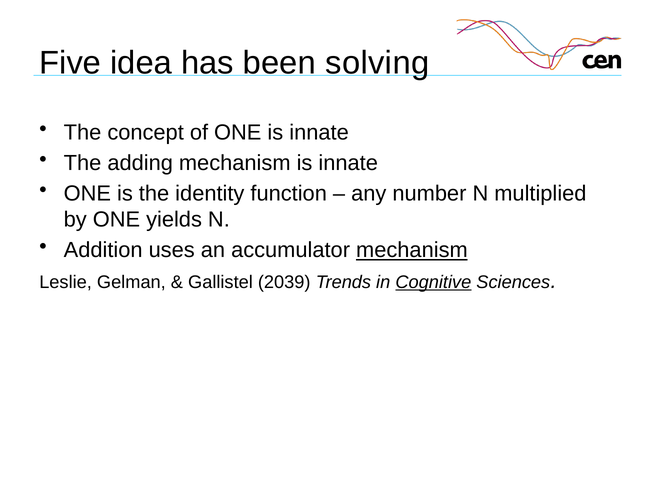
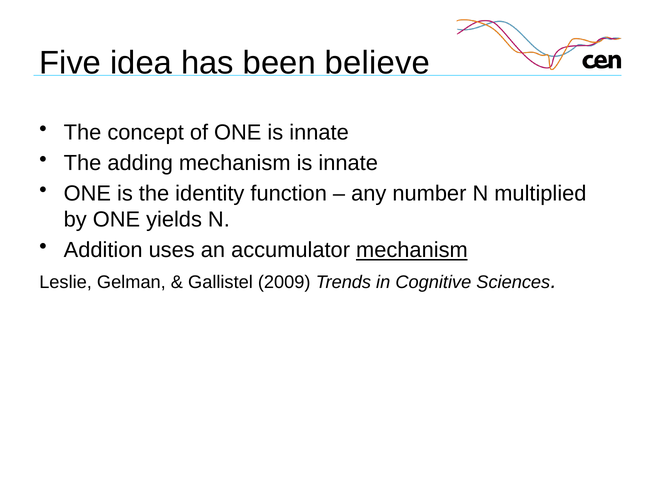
solving: solving -> believe (377, 63)
2039: 2039 -> 2009 (284, 282)
Cognitive underline: present -> none (433, 282)
